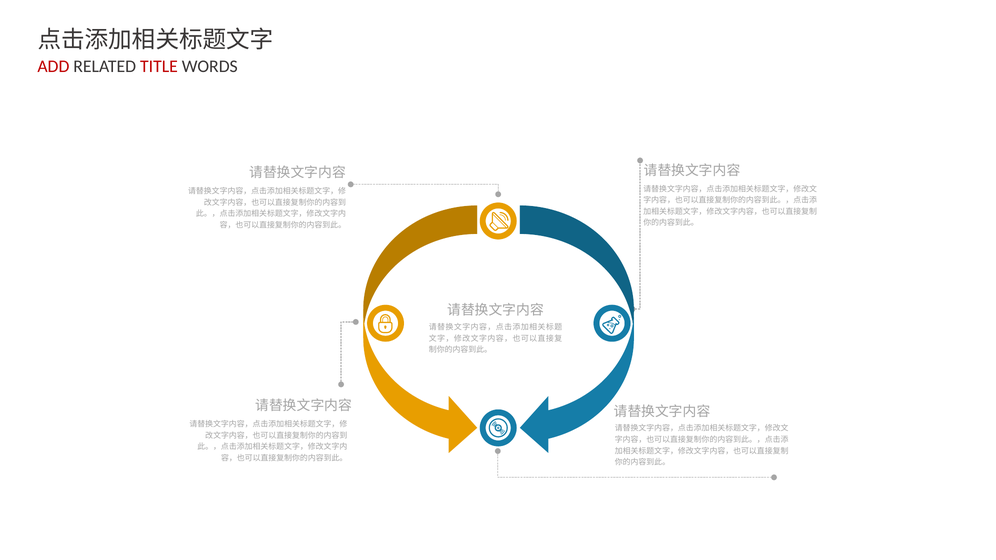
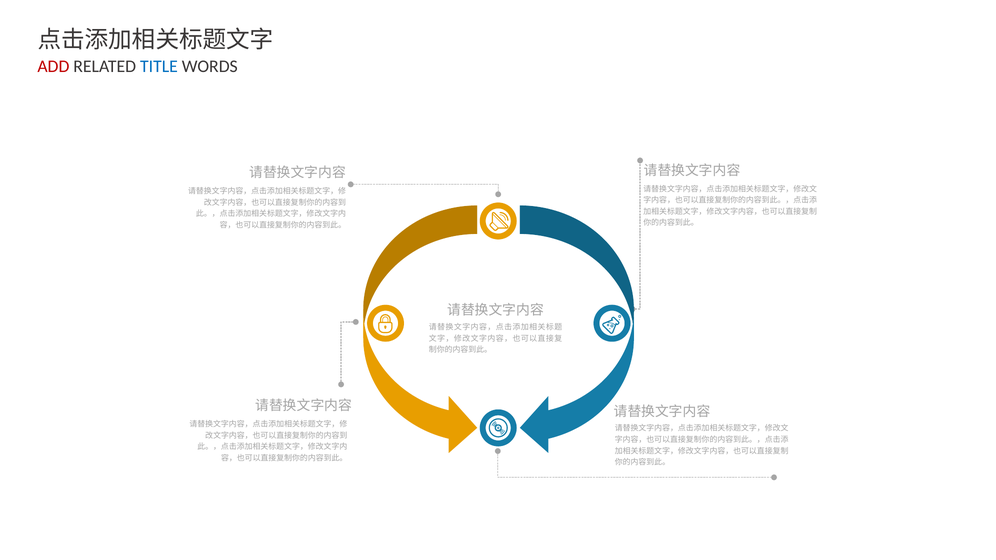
TITLE colour: red -> blue (159, 66)
